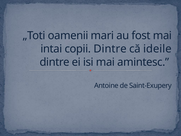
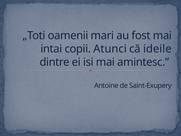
copii Dintre: Dintre -> Atunci (110, 49)
